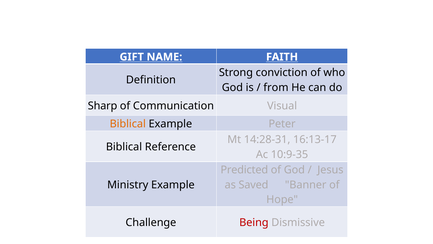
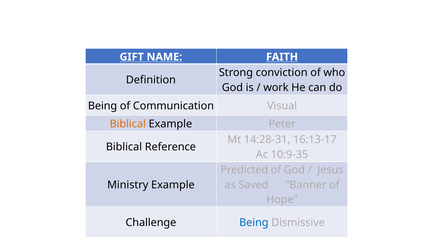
from: from -> work (276, 87)
Sharp: Sharp -> Being (103, 106)
Being colour: red -> blue (254, 222)
